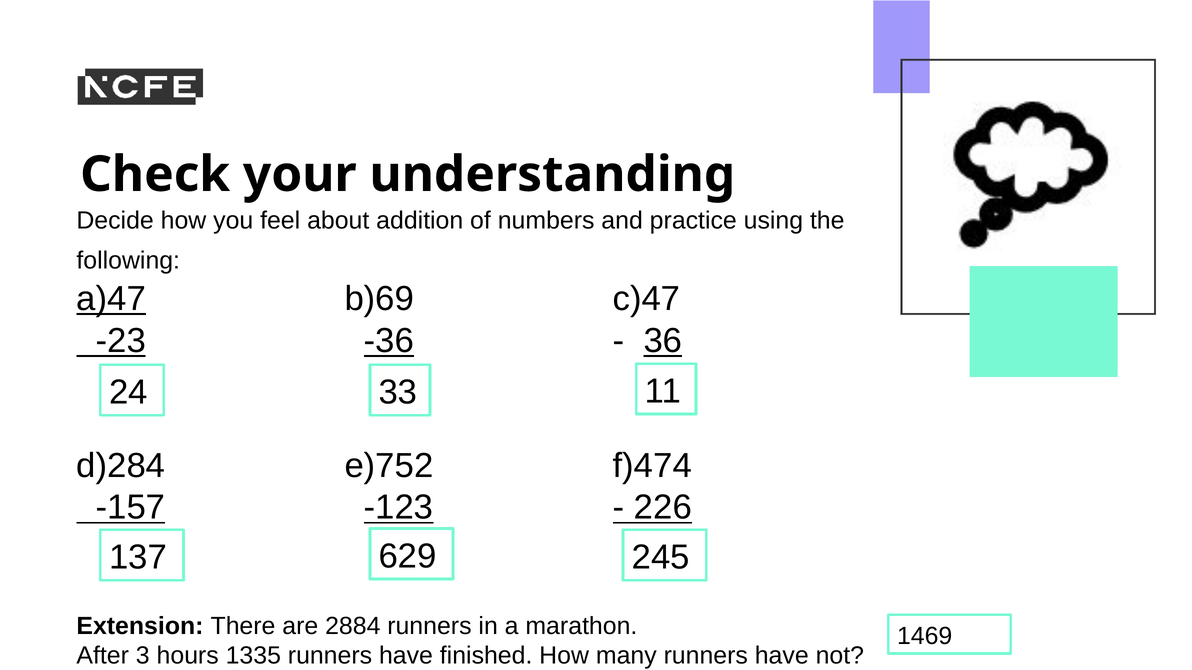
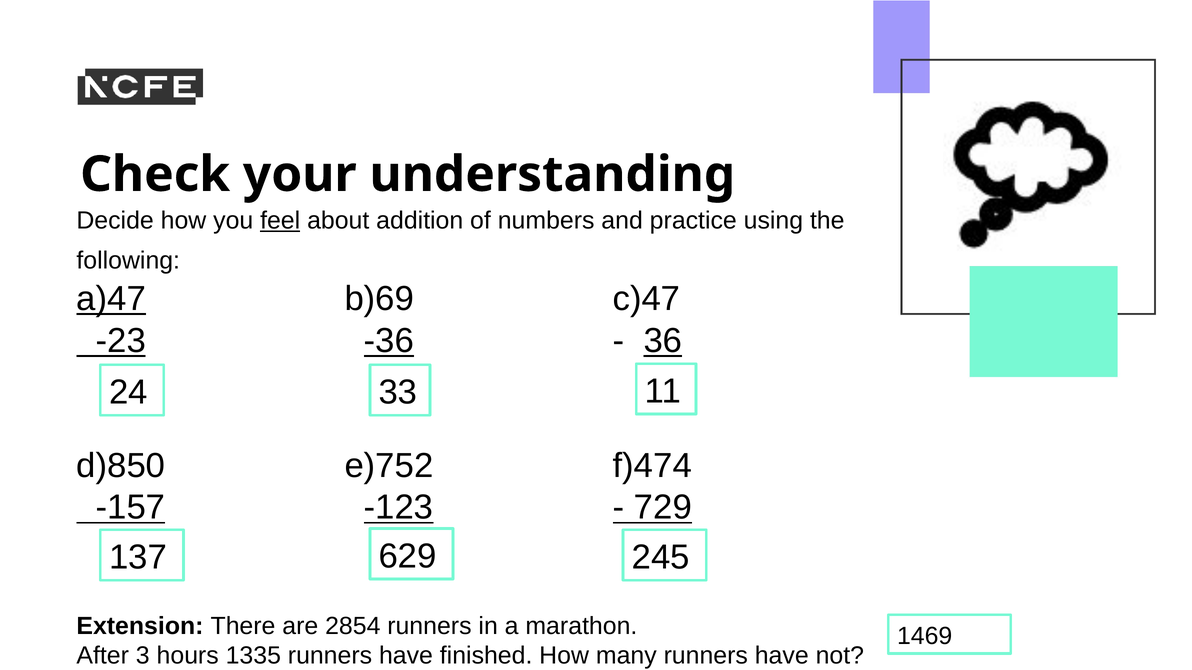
feel underline: none -> present (280, 221)
d)284: d)284 -> d)850 (121, 466)
226: 226 -> 729 (663, 508)
2884: 2884 -> 2854 (353, 626)
